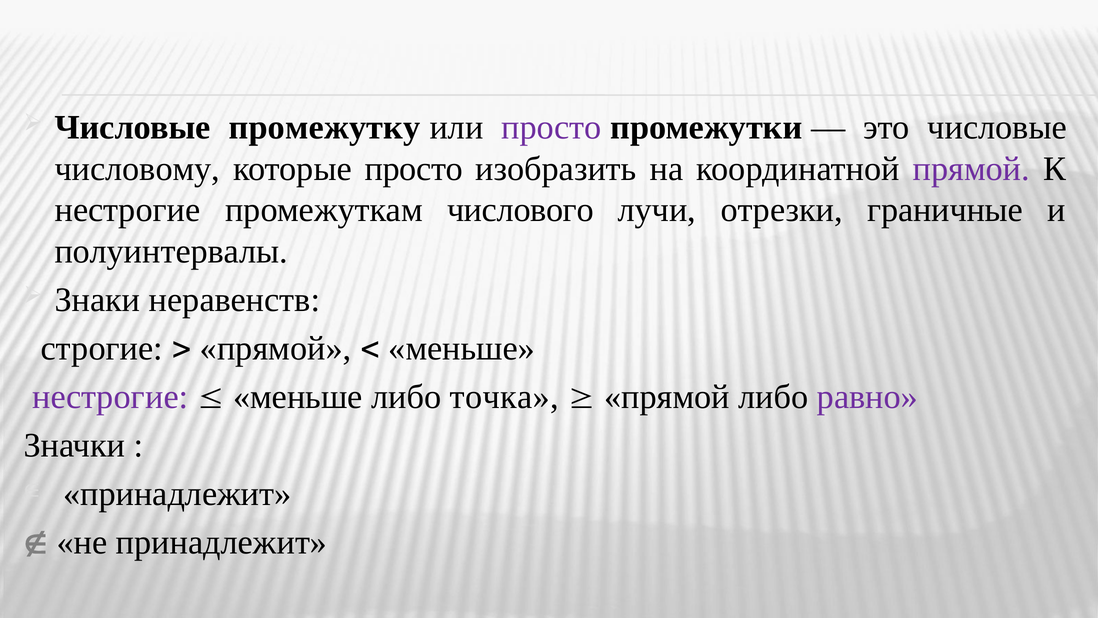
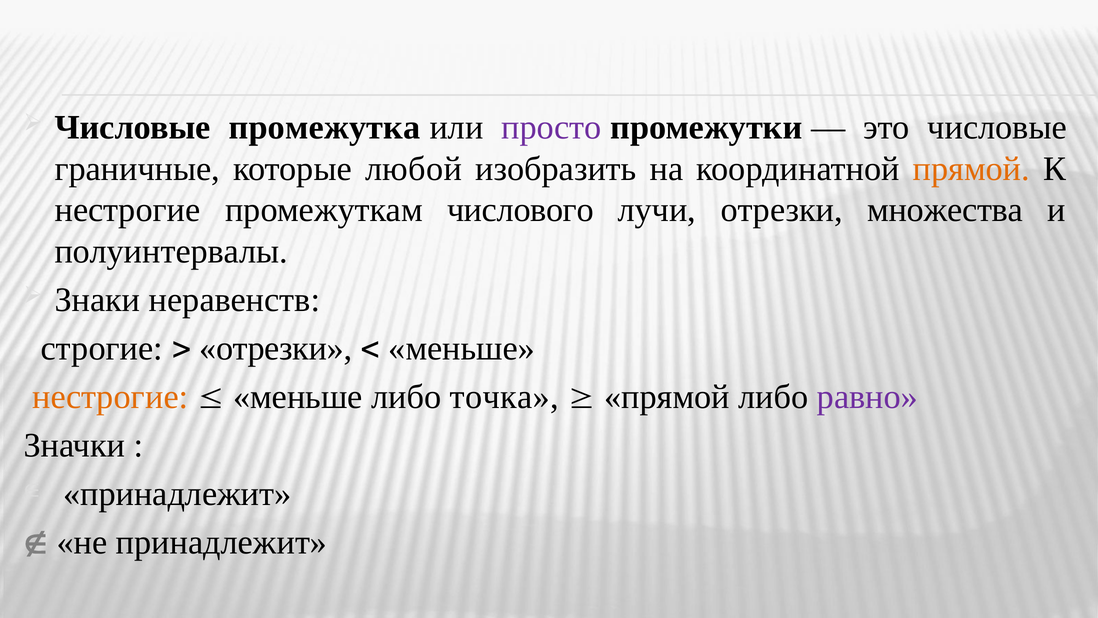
промежутку: промежутку -> промежутка (325, 128)
числовому: числовому -> граничные (137, 169)
которые просто: просто -> любой (413, 169)
прямой colour: purple -> orange (971, 169)
граничные: граничные -> множества (945, 210)
прямой: прямой -> отрезки (276, 348)
нестрогие colour: purple -> orange (110, 397)
